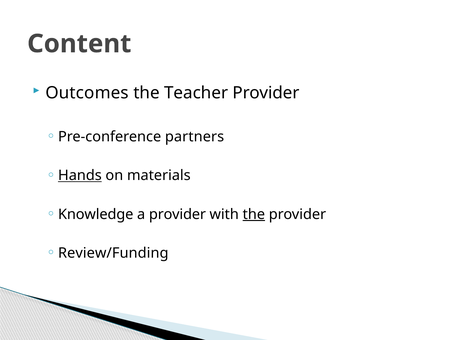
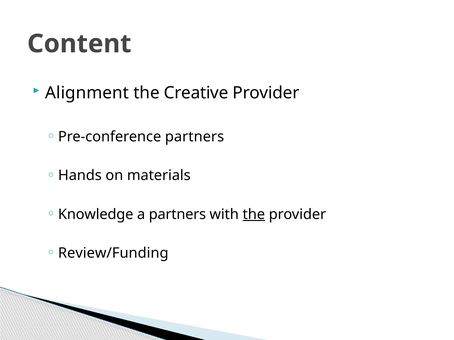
Outcomes: Outcomes -> Alignment (87, 93)
Teacher: Teacher -> Creative (196, 93)
Hands underline: present -> none (80, 176)
a provider: provider -> partners (177, 215)
